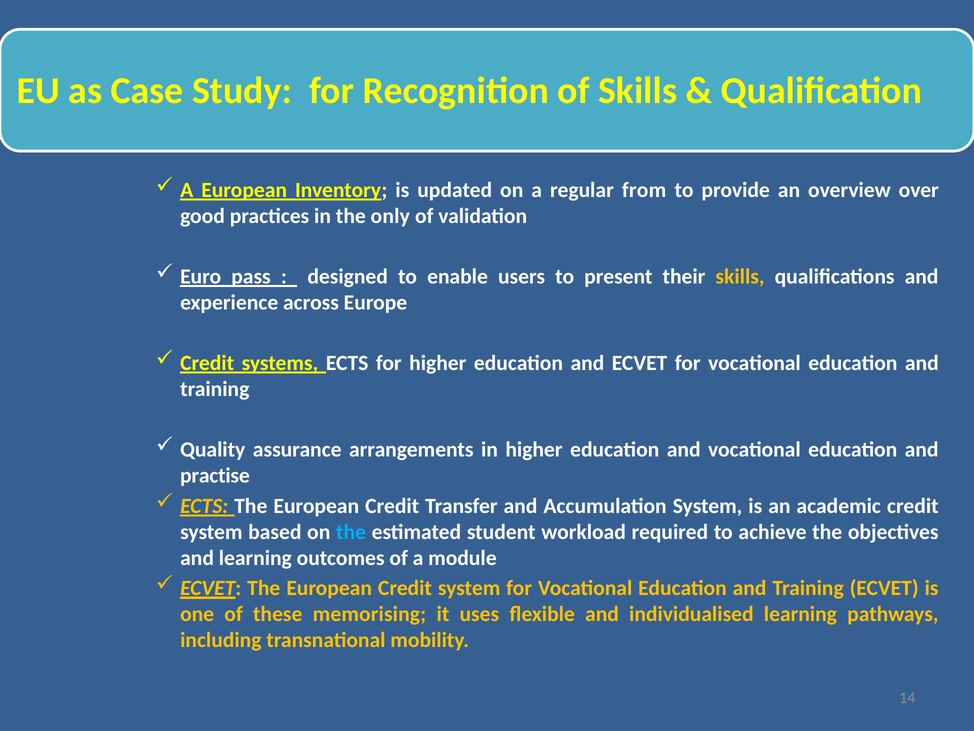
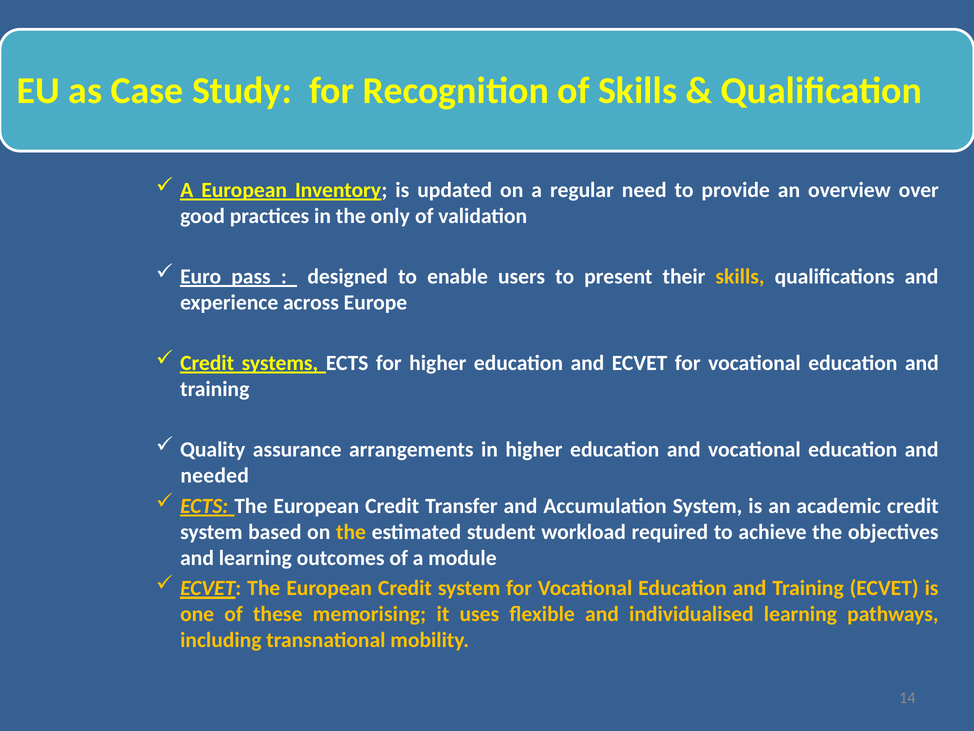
from: from -> need (644, 190)
practise: practise -> needed (215, 475)
the colour: light blue -> yellow (351, 532)
